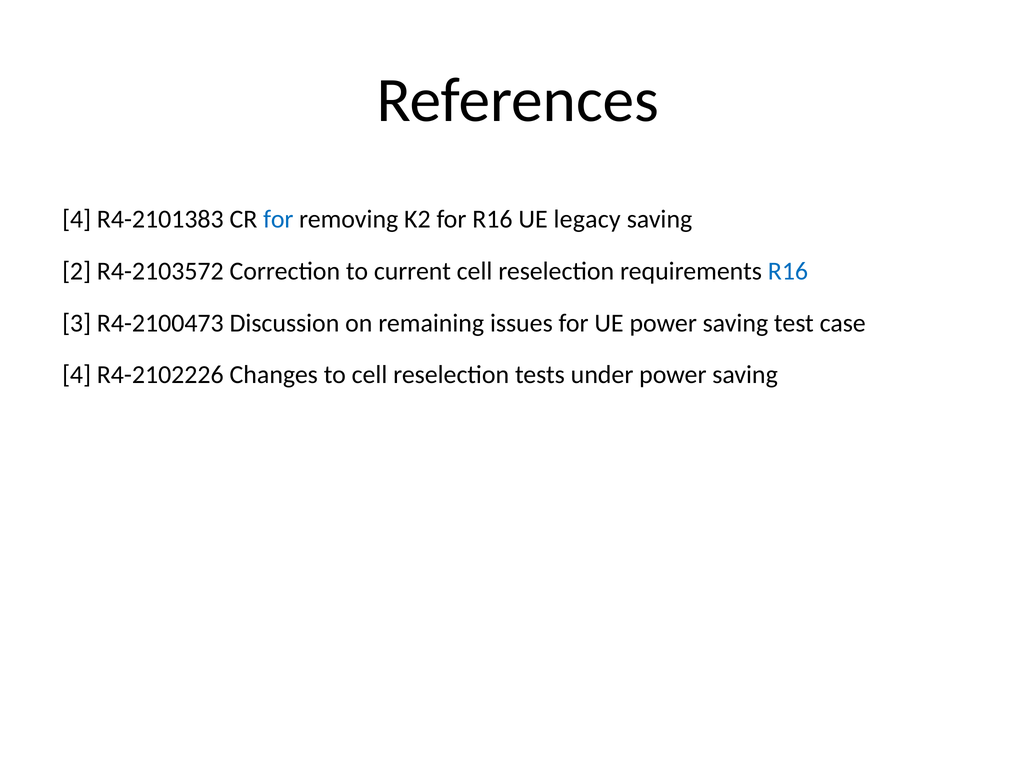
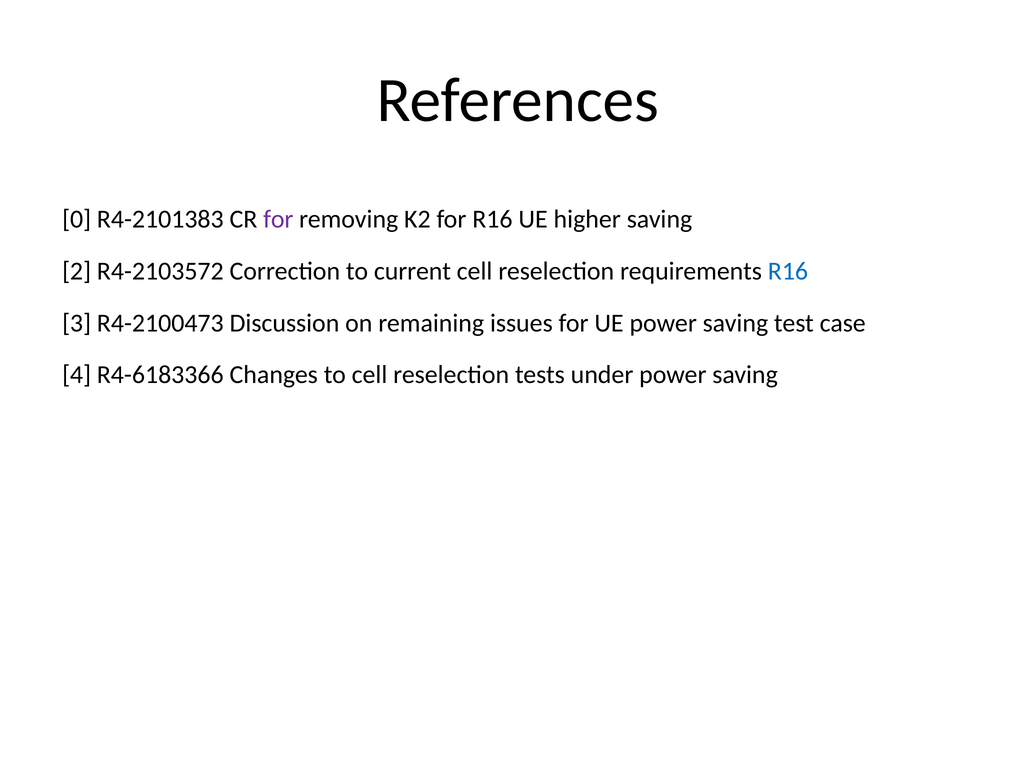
4: 4 -> 0 (77, 219)
for colour: blue -> purple (278, 219)
legacy: legacy -> higher (587, 219)
R4-2102226: R4-2102226 -> R4-6183366 (160, 375)
